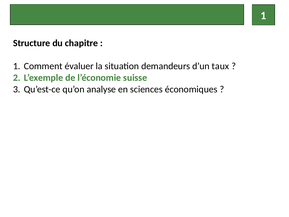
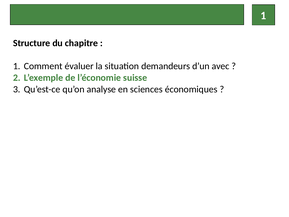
taux: taux -> avec (221, 66)
